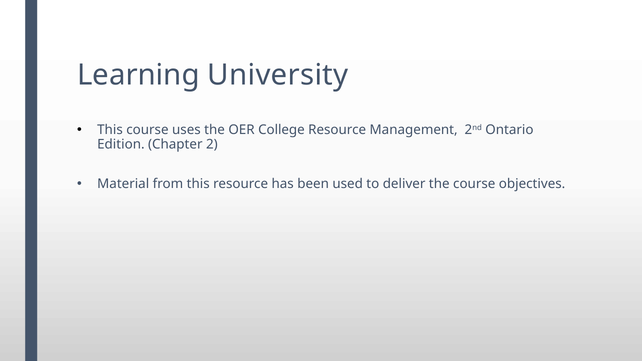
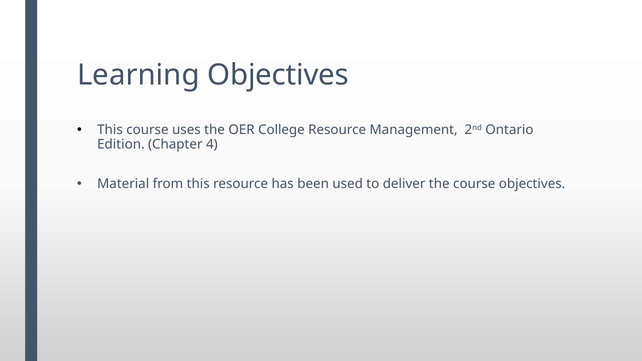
Learning University: University -> Objectives (278, 75)
2: 2 -> 4 (212, 144)
